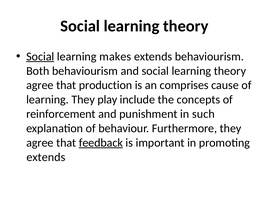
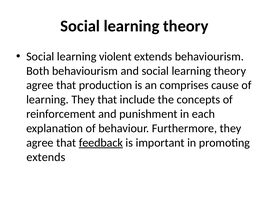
Social underline: present -> none (40, 56)
makes: makes -> violent (115, 56)
They play: play -> that (107, 99)
such: such -> each (203, 114)
